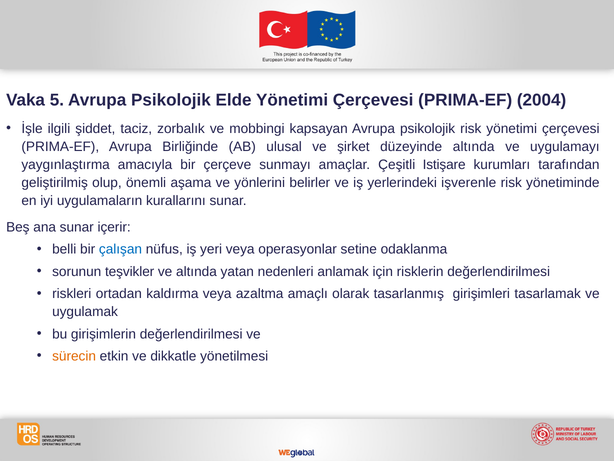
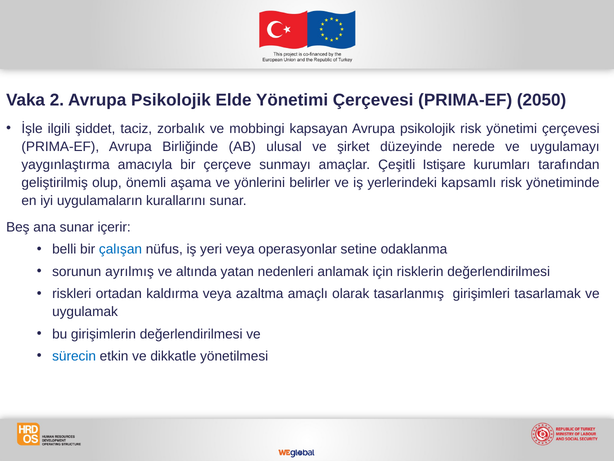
5: 5 -> 2 (57, 100)
2004: 2004 -> 2050 (542, 100)
düzeyinde altında: altında -> nerede (474, 146)
işverenle: işverenle -> kapsamlı (469, 182)
teşvikler: teşvikler -> ayrılmış (130, 271)
sürecin colour: orange -> blue (74, 356)
